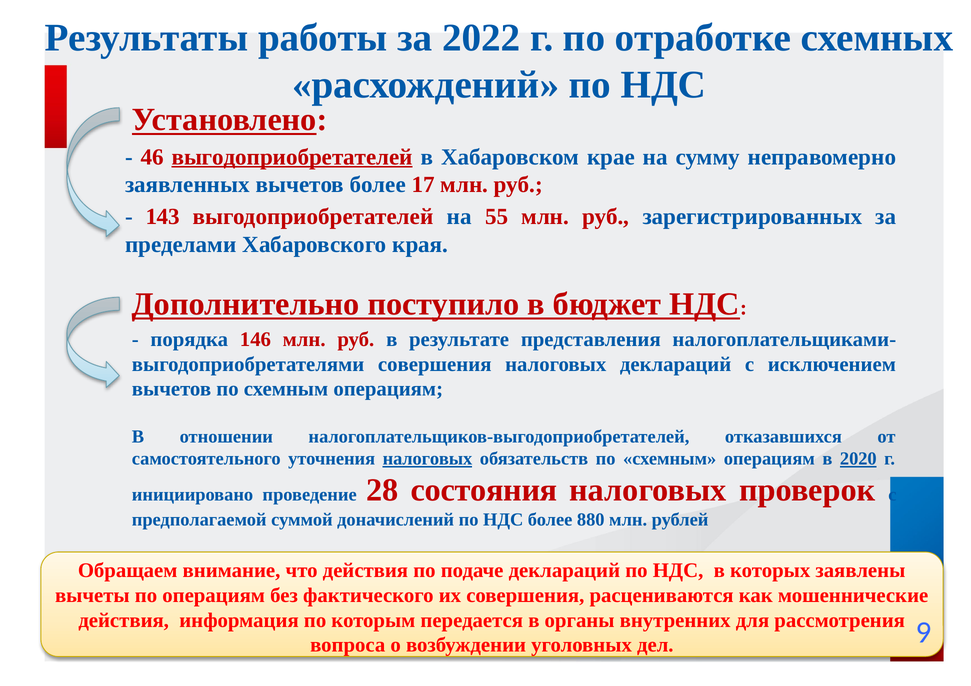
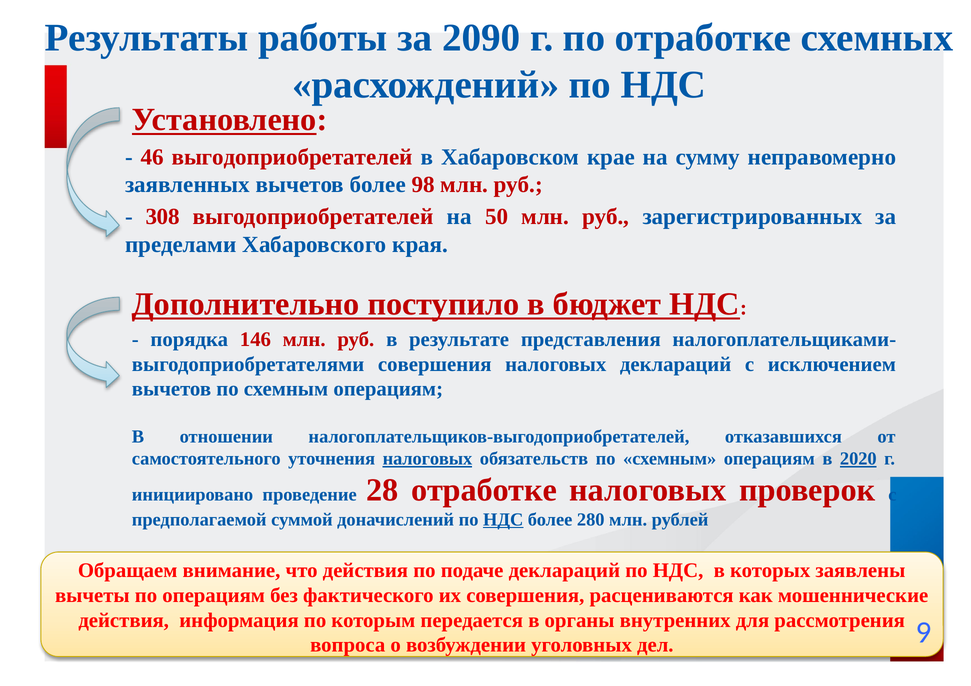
2022: 2022 -> 2090 (481, 38)
выгодоприобретателей underline: present -> none (292, 157)
17: 17 -> 98 (423, 185)
143: 143 -> 308 (163, 217)
55: 55 -> 50 (497, 217)
28 состояния: состояния -> отработке (484, 491)
НДС underline: none -> present (503, 520)
880: 880 -> 280 (591, 520)
